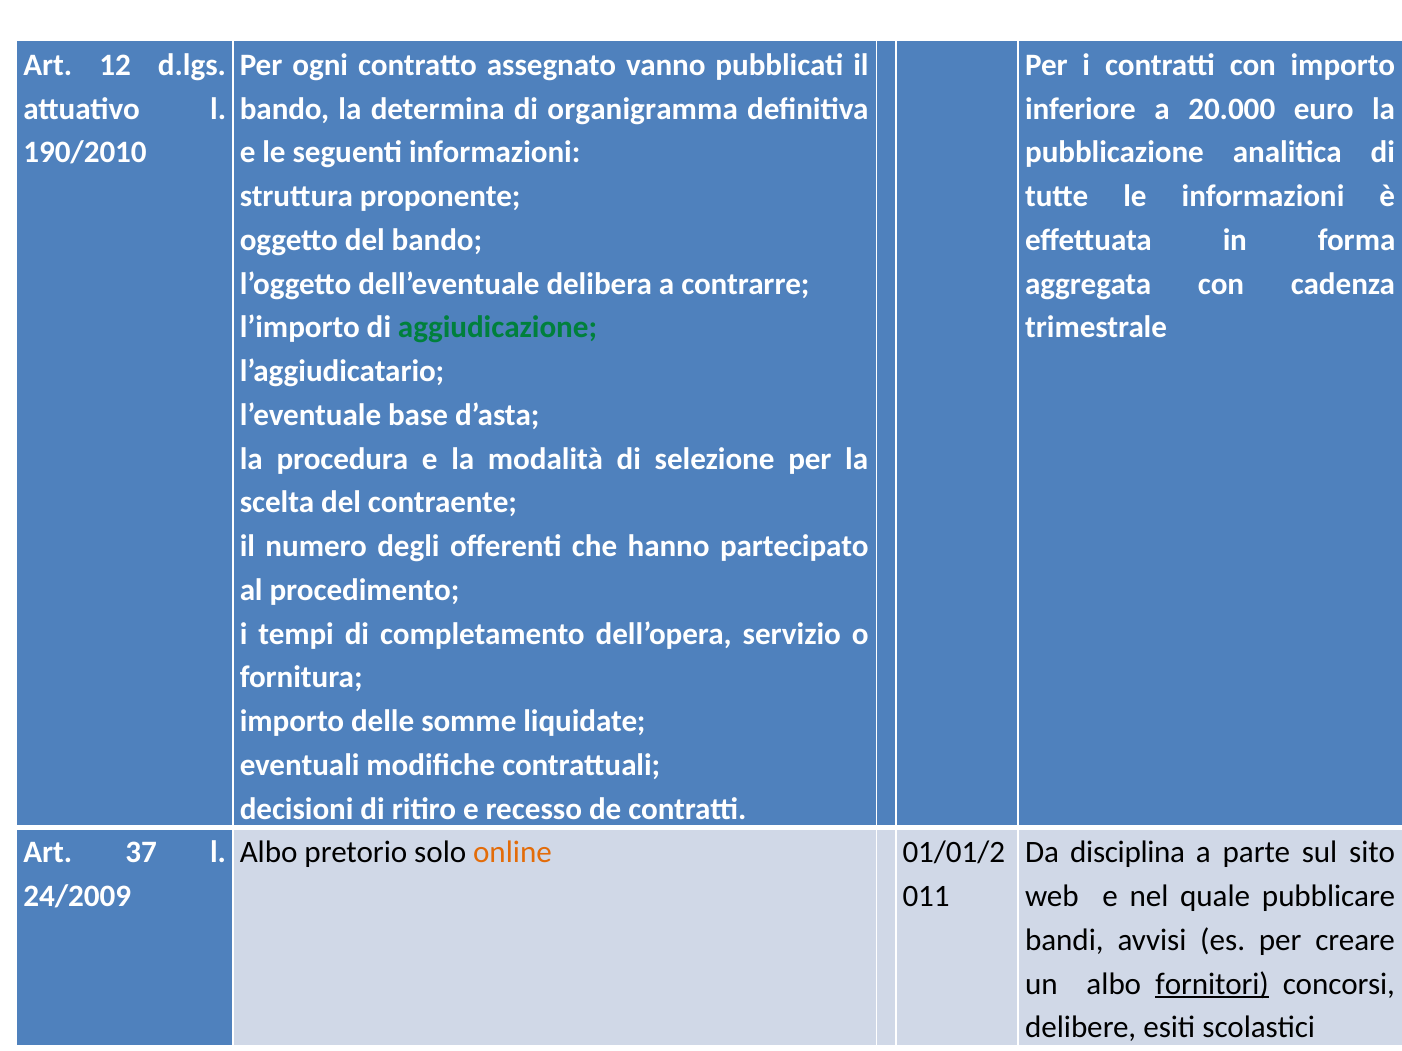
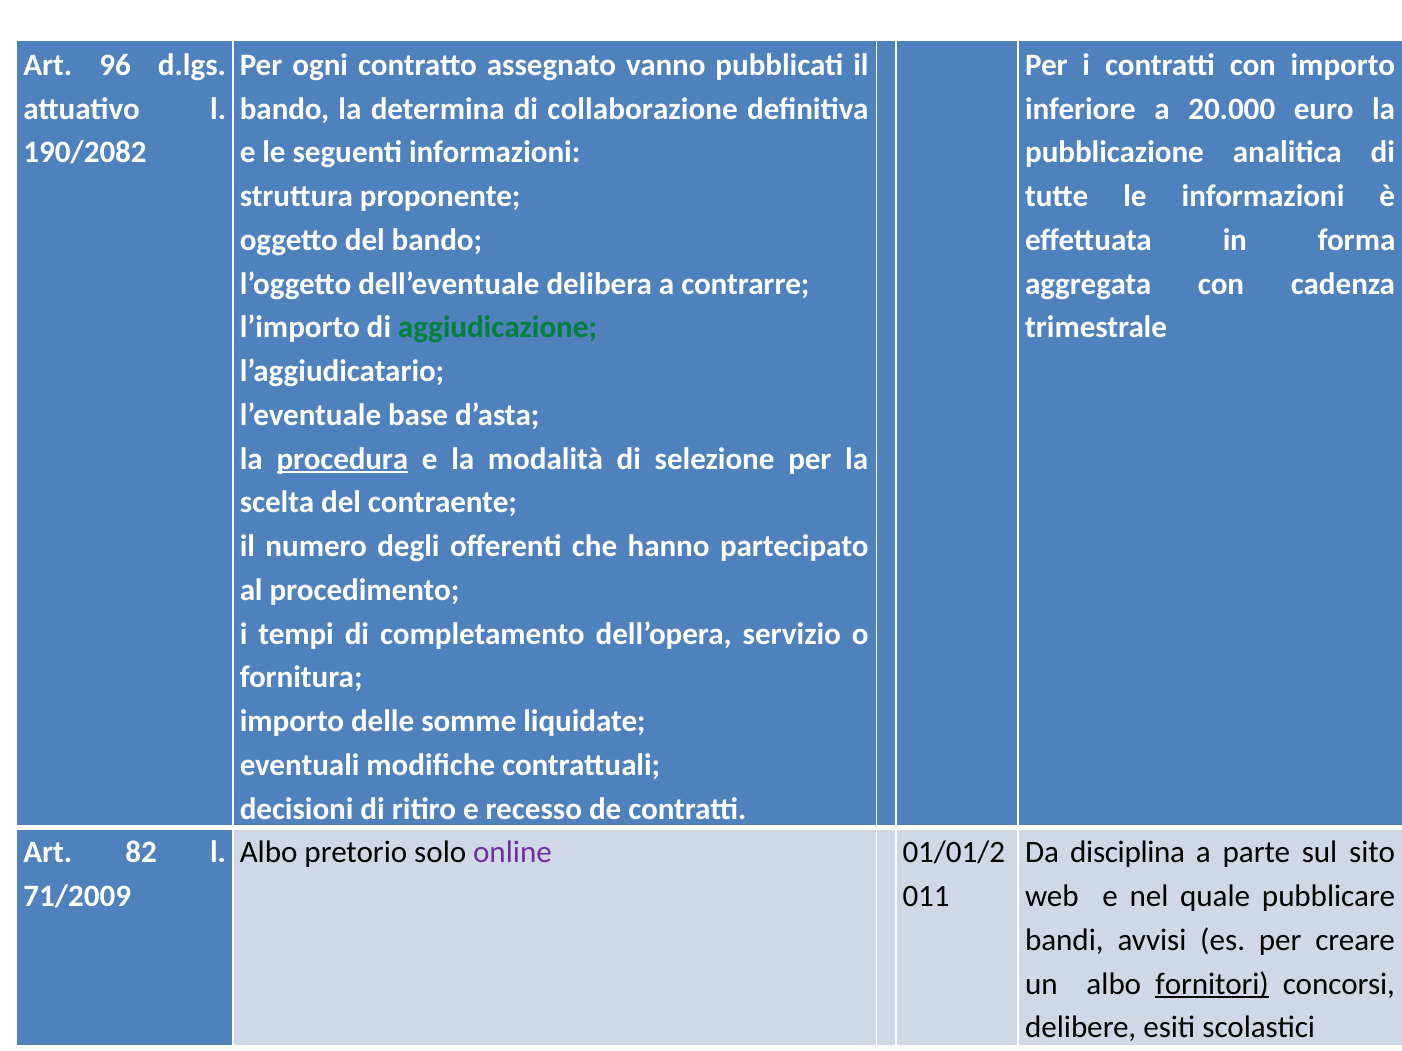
12: 12 -> 96 (115, 65)
organigramma: organigramma -> collaborazione (643, 109)
190/2010: 190/2010 -> 190/2082 (85, 153)
procedura underline: none -> present (342, 459)
37: 37 -> 82 (141, 853)
online colour: orange -> purple (512, 853)
24/2009: 24/2009 -> 71/2009 (77, 897)
